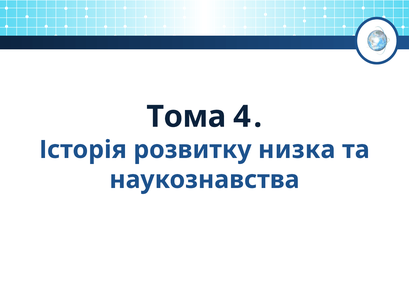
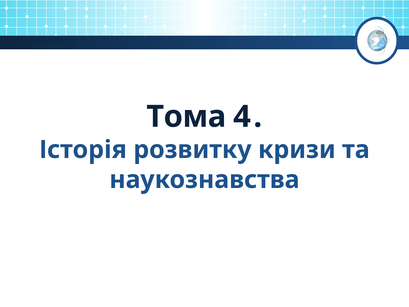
низка: низка -> кризи (297, 150)
